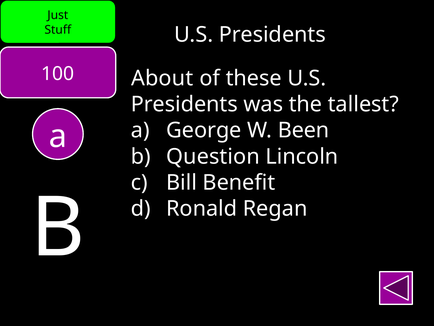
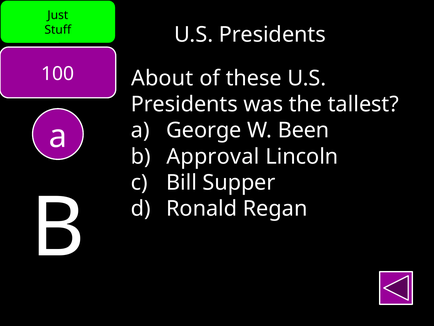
Question: Question -> Approval (213, 156)
Benefit: Benefit -> Supper (239, 182)
